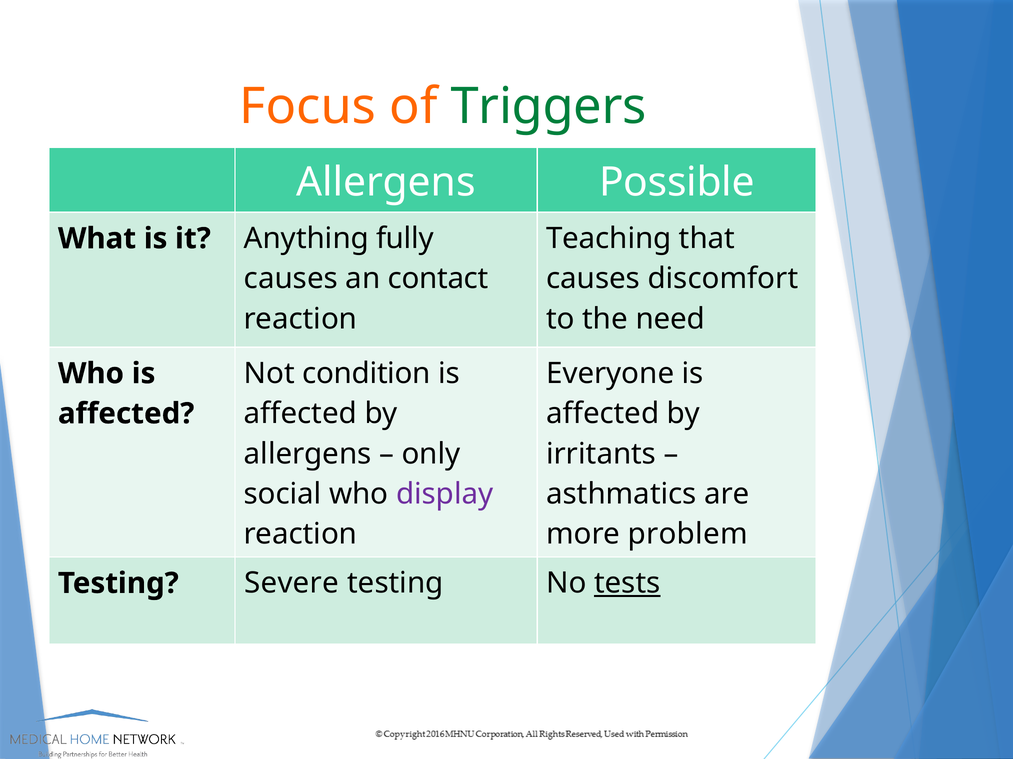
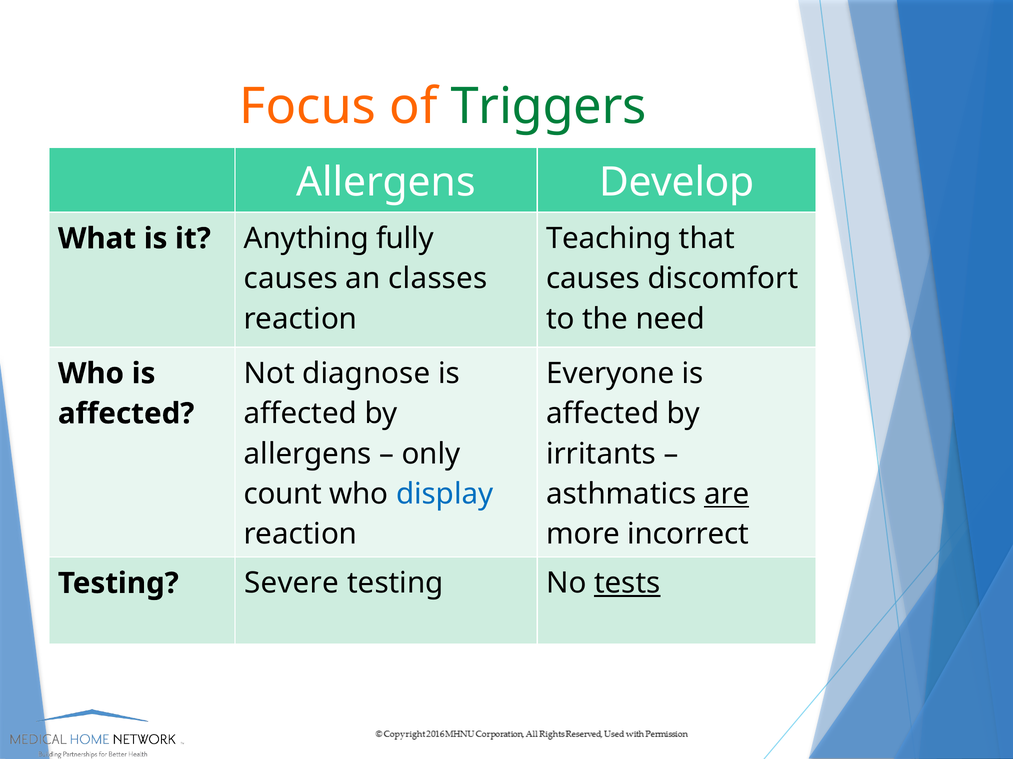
Possible: Possible -> Develop (677, 182)
contact: contact -> classes (438, 279)
condition: condition -> diagnose (366, 374)
social: social -> count (283, 494)
display colour: purple -> blue (445, 494)
are underline: none -> present (727, 494)
problem: problem -> incorrect (688, 535)
